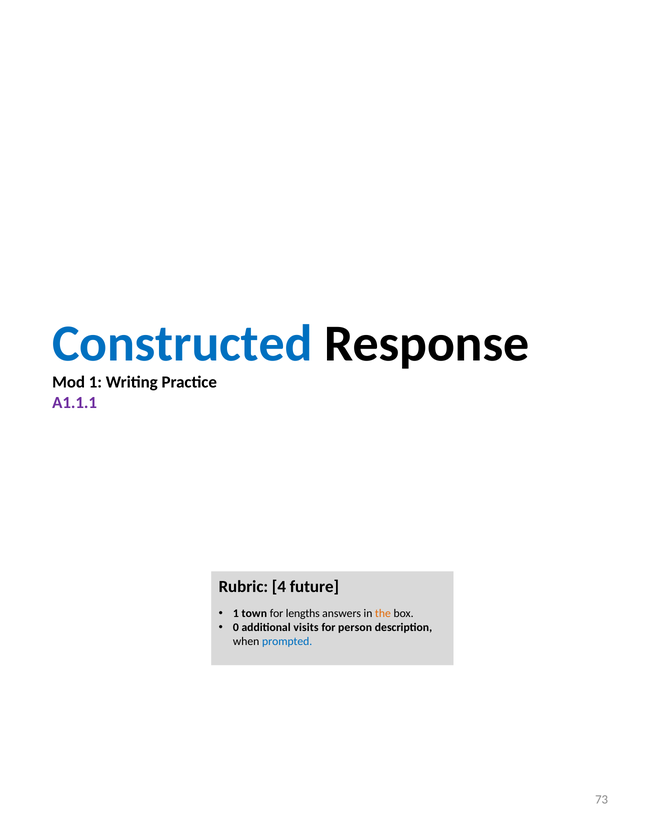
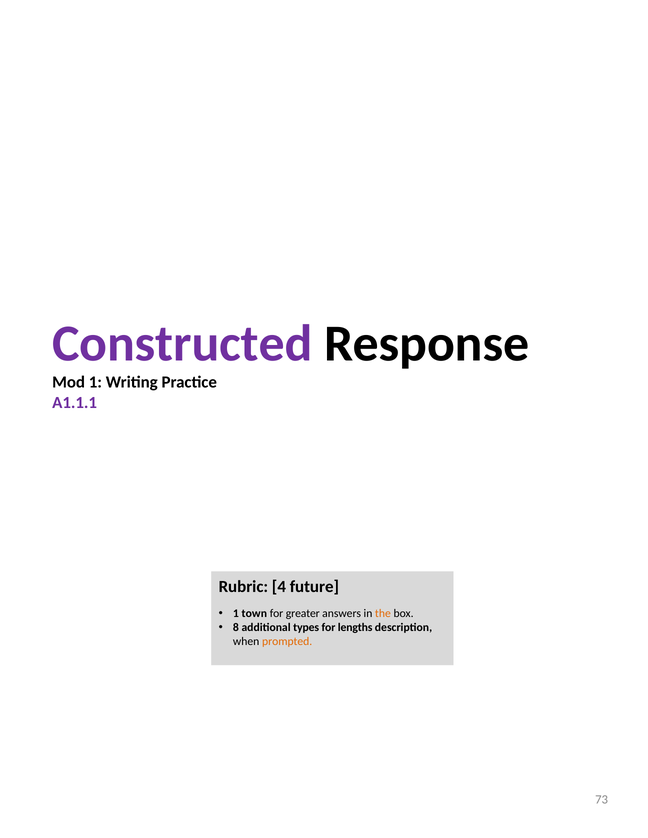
Constructed colour: blue -> purple (182, 344)
lengths: lengths -> greater (303, 614)
0: 0 -> 8 (236, 628)
visits: visits -> types (306, 628)
person: person -> lengths (355, 628)
prompted colour: blue -> orange (287, 642)
